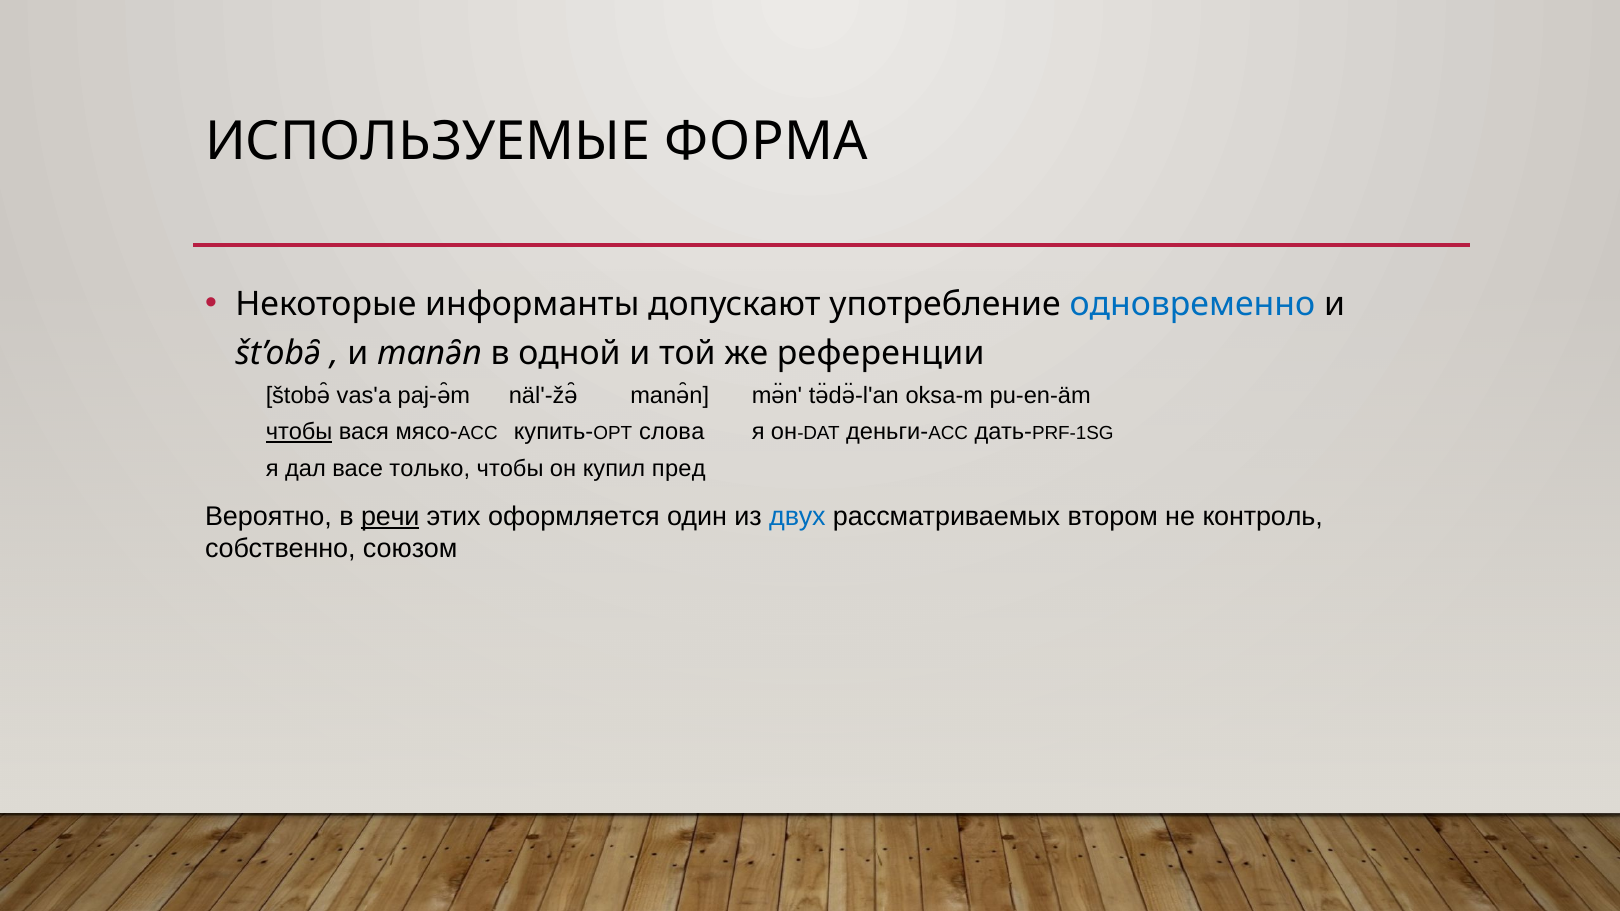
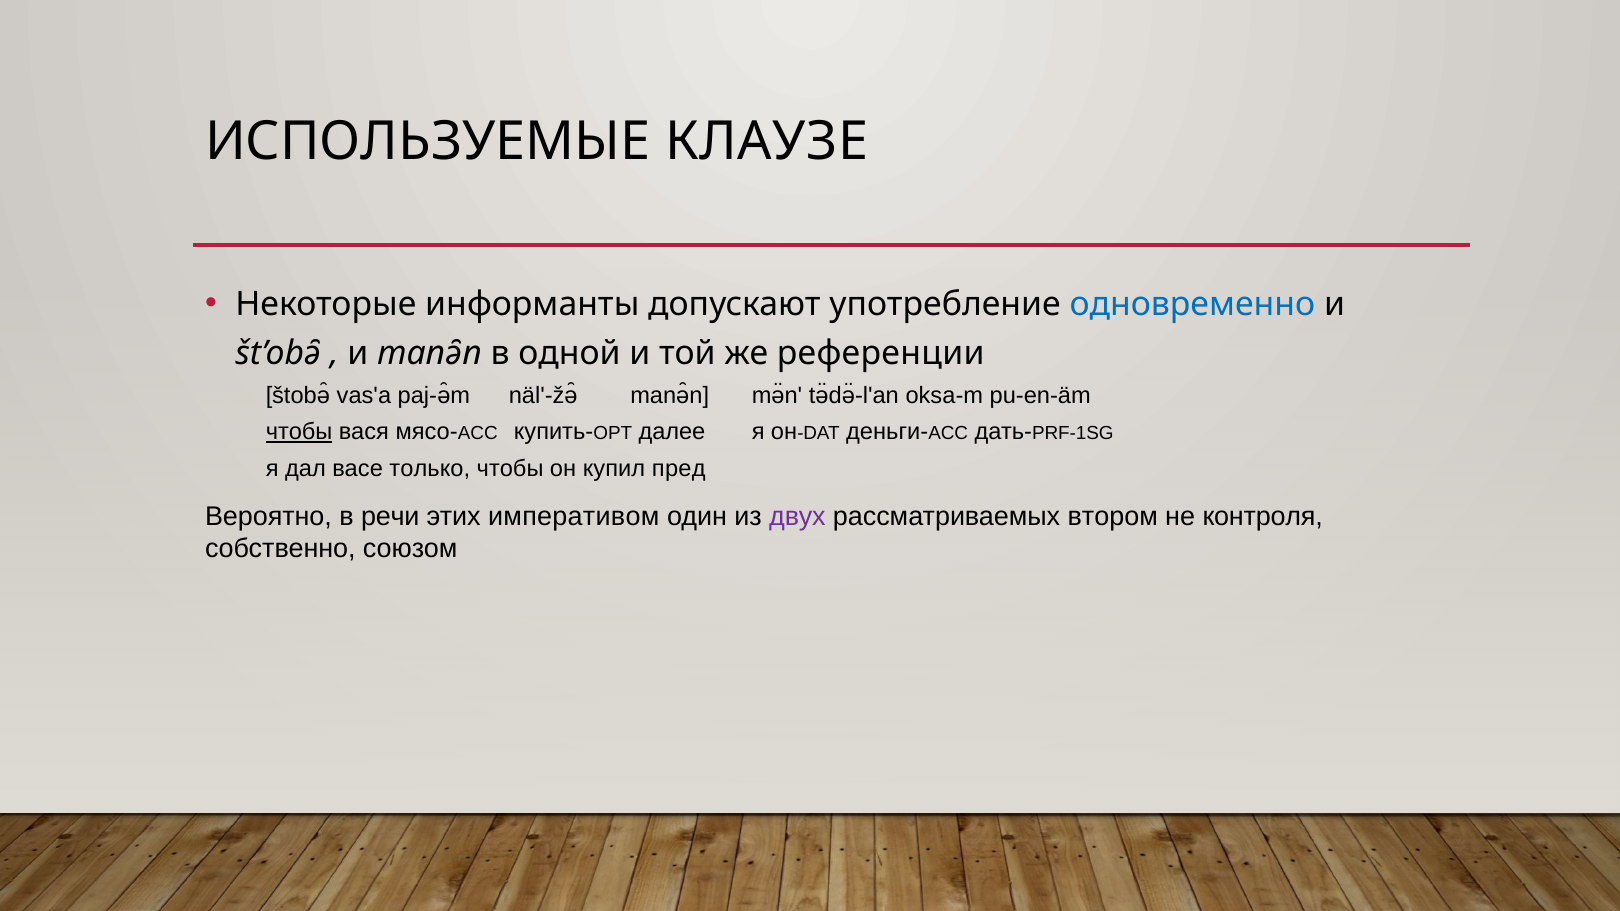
ФОРМА: ФОРМА -> КЛАУЗЕ (767, 142)
слова: слова -> далее (672, 432)
речи underline: present -> none (390, 516)
оформляется: оформляется -> императивом (574, 516)
двух colour: blue -> purple (797, 516)
контроль: контроль -> контроля (1263, 516)
